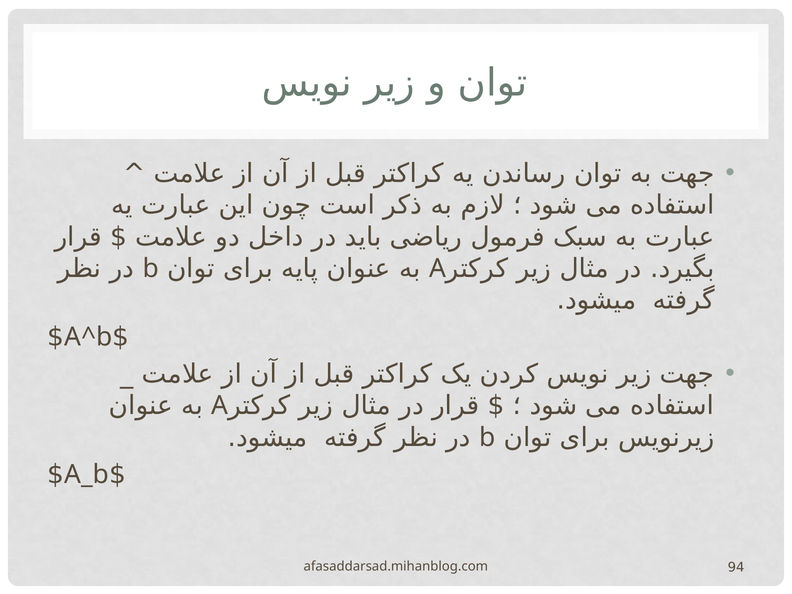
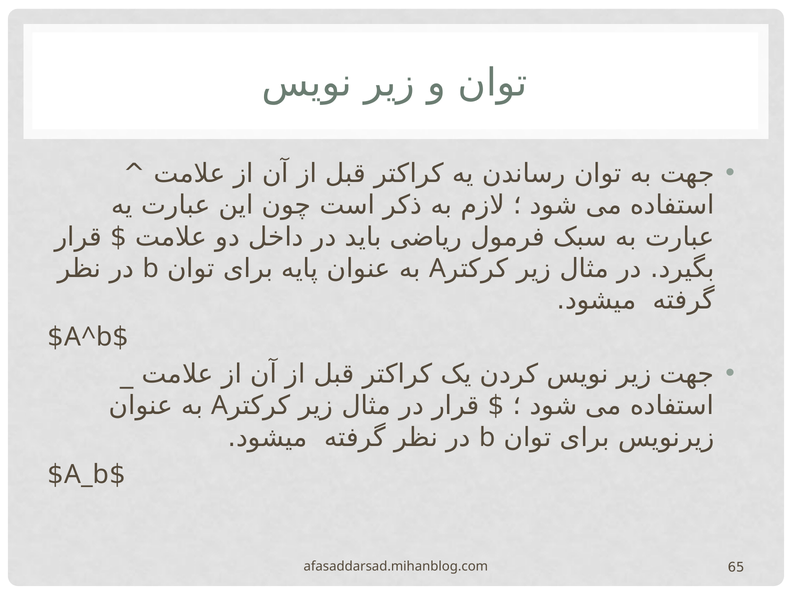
94: 94 -> 65 (736, 567)
